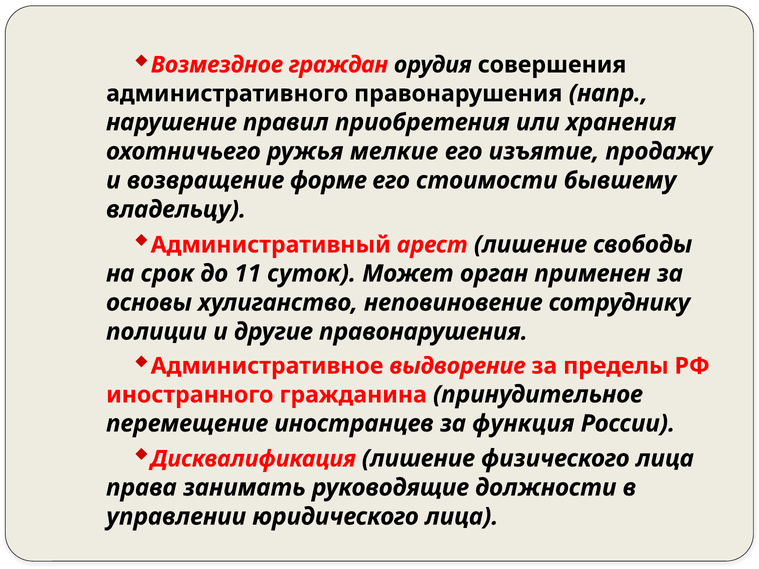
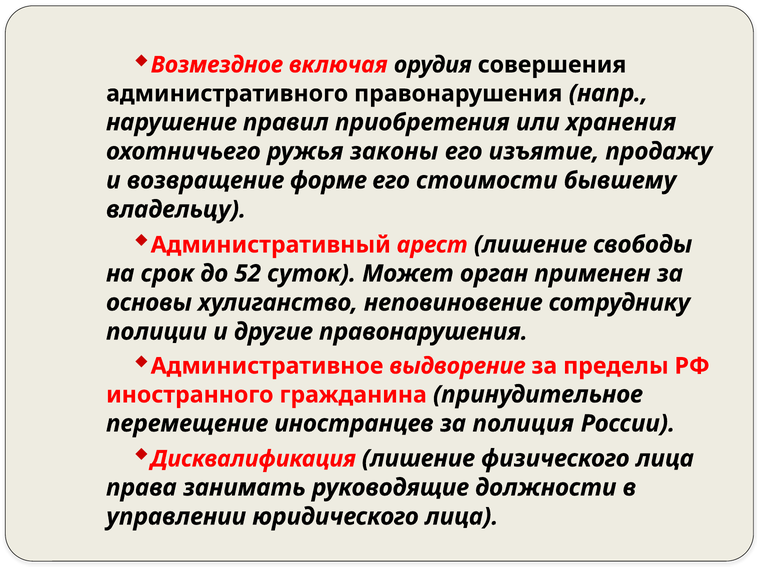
граждан: граждан -> включая (338, 65)
мелкие: мелкие -> законы (394, 151)
11: 11 -> 52 (248, 274)
функция: функция -> полиция (523, 424)
